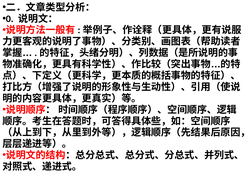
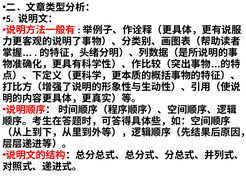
0: 0 -> 5 (10, 19)
